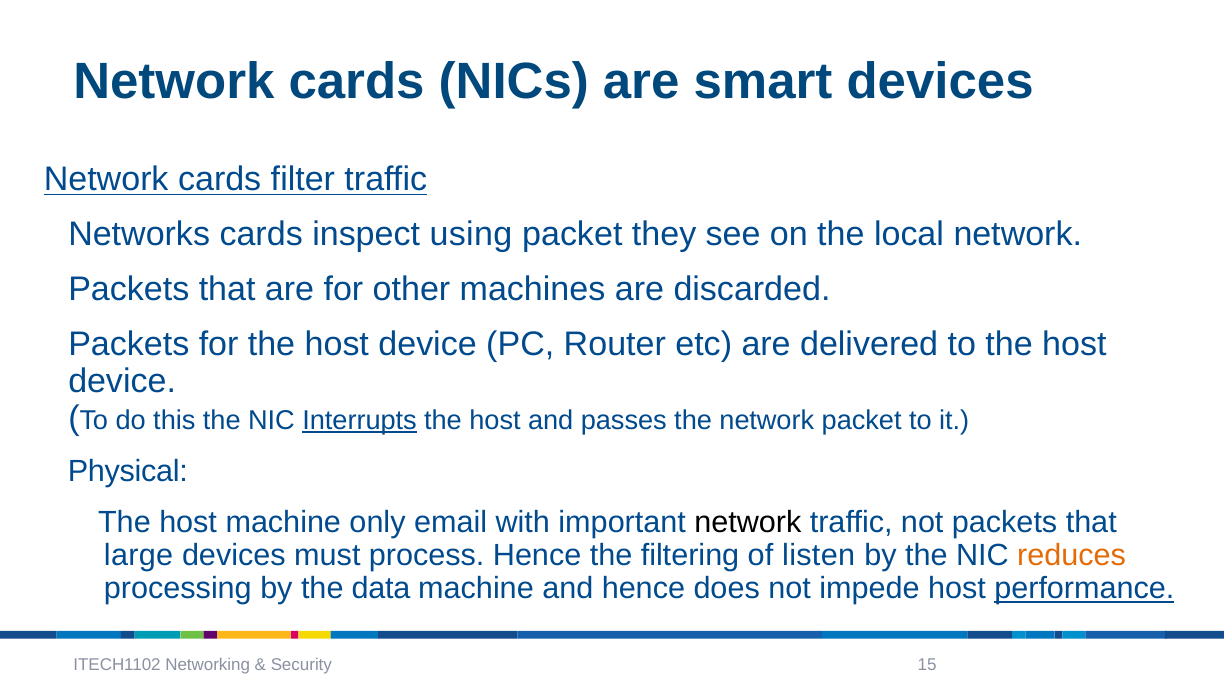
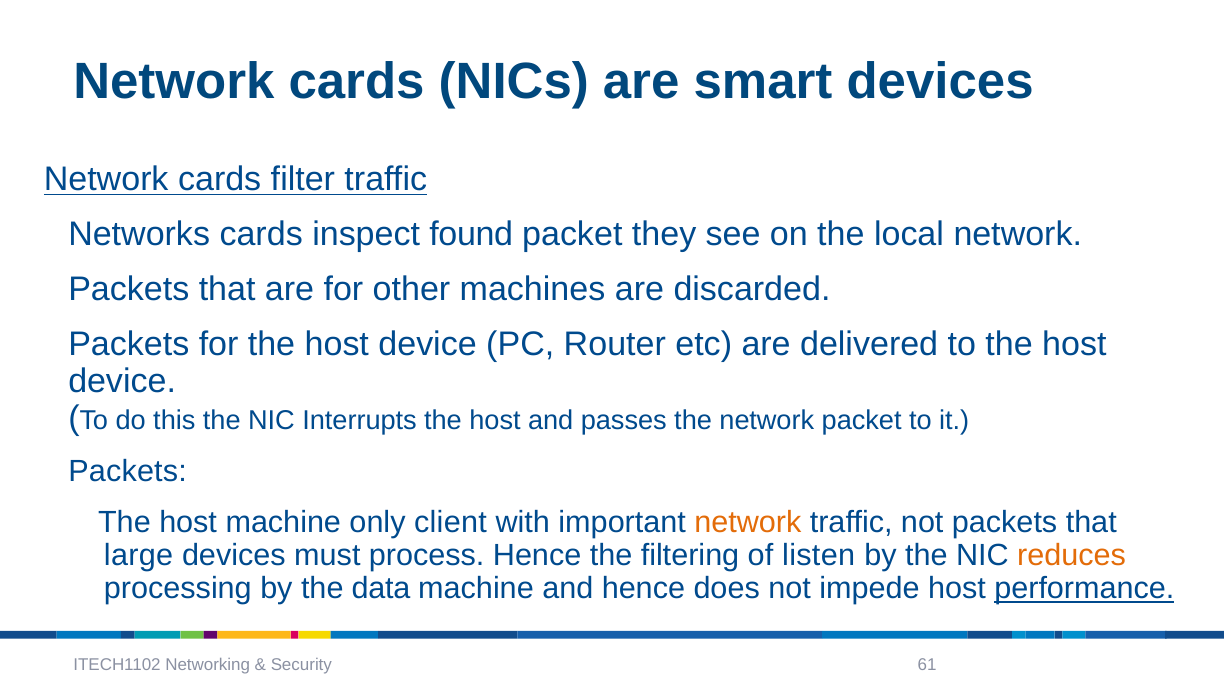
using: using -> found (471, 234)
Interrupts underline: present -> none (360, 420)
Physical: Physical -> Packets (128, 471)
email: email -> client (450, 522)
network colour: black -> orange (748, 522)
15: 15 -> 61 (927, 665)
